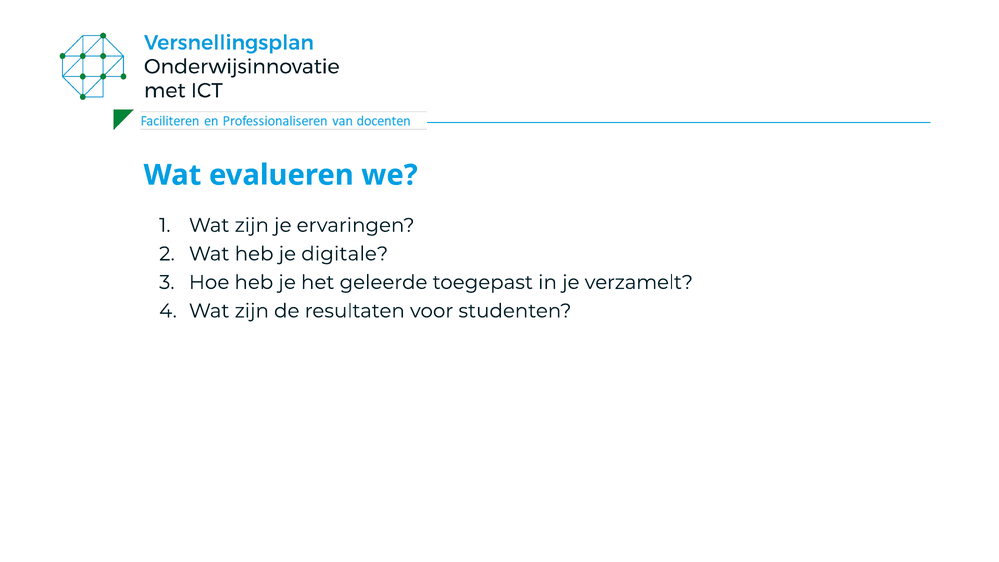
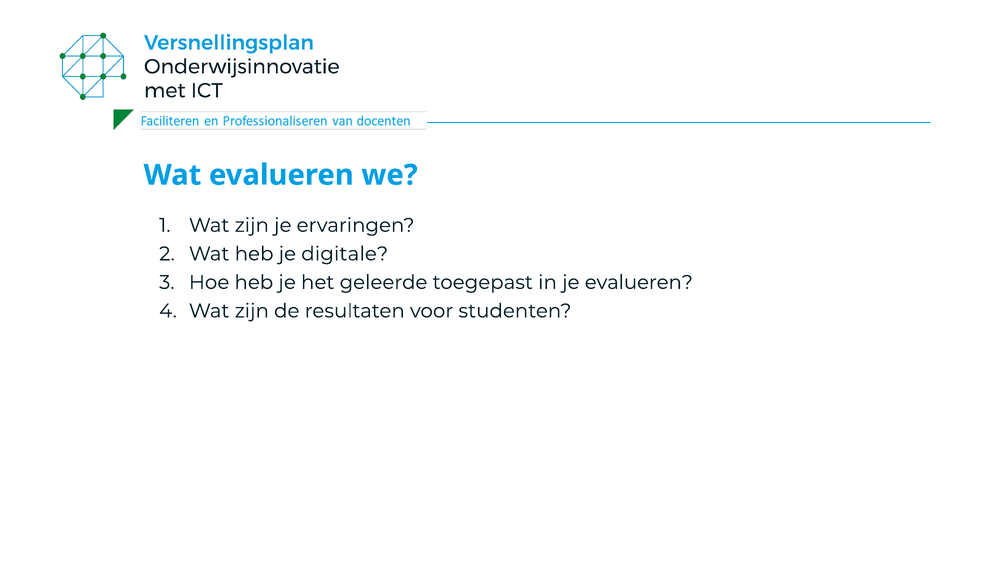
je verzamelt: verzamelt -> evalueren (639, 282)
